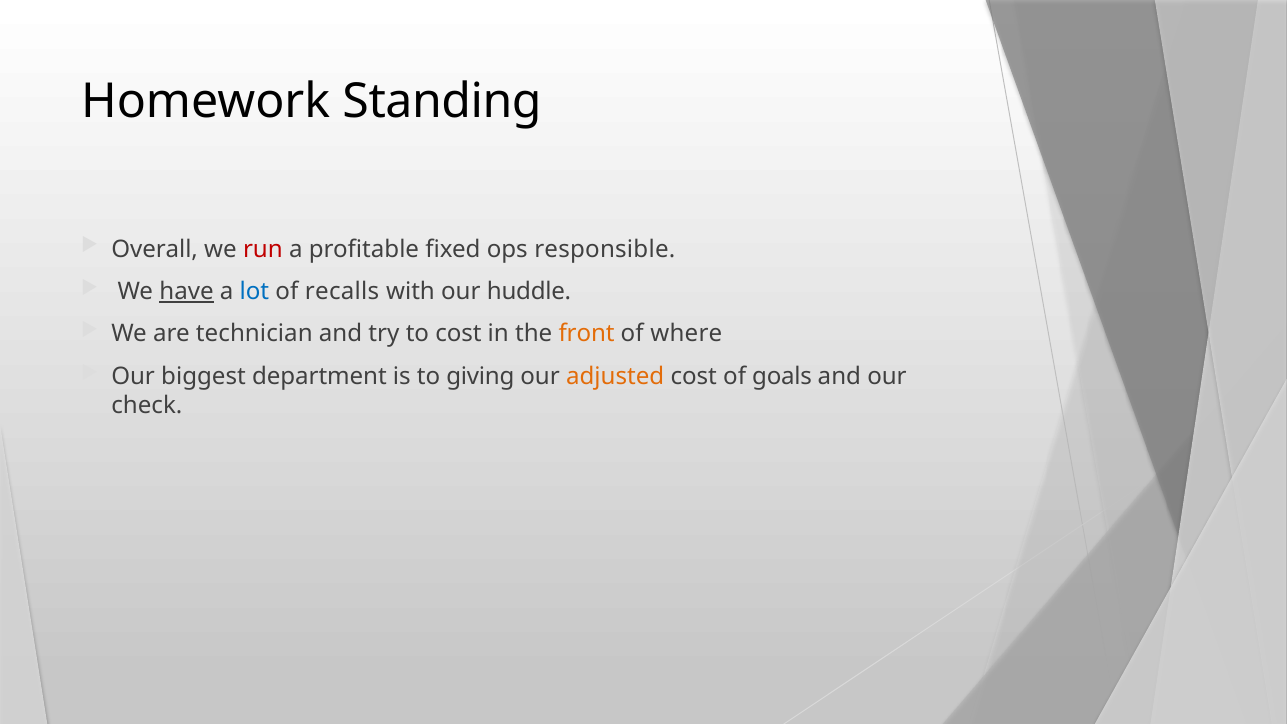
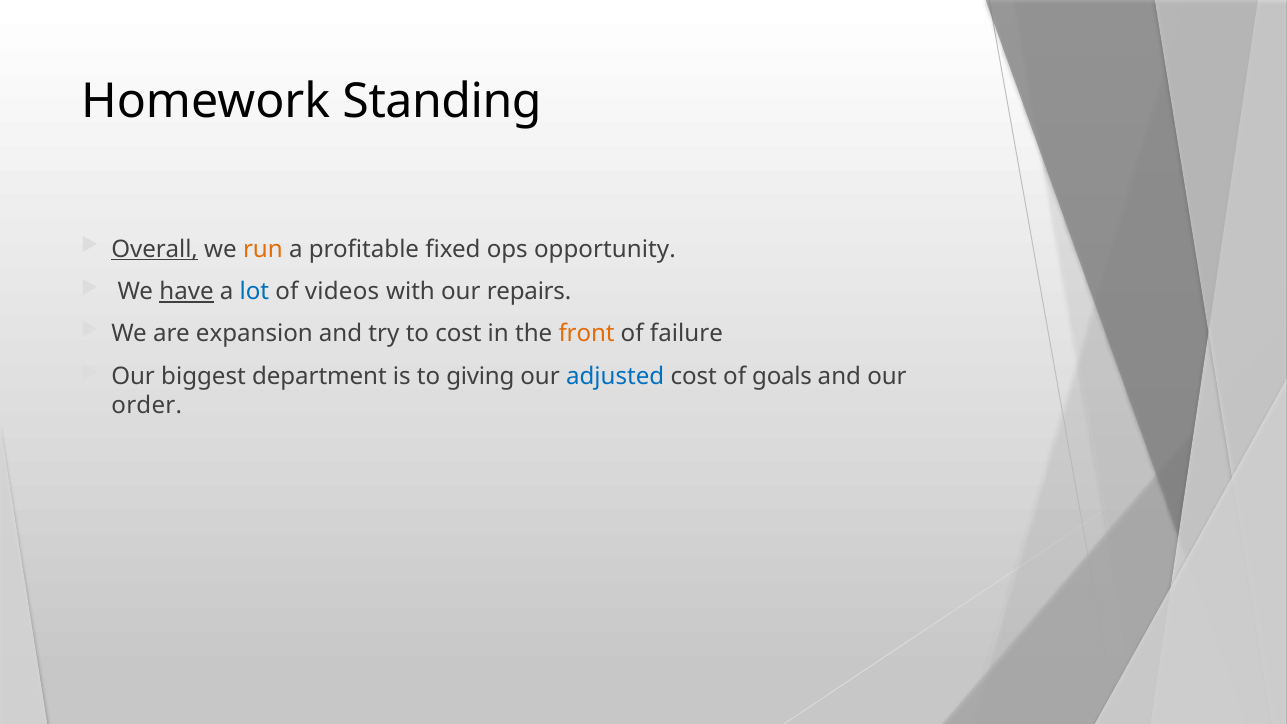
Overall underline: none -> present (155, 249)
run colour: red -> orange (263, 249)
responsible: responsible -> opportunity (605, 249)
recalls: recalls -> videos (342, 291)
huddle: huddle -> repairs (529, 291)
technician: technician -> expansion (254, 334)
where: where -> failure (686, 334)
adjusted colour: orange -> blue (615, 376)
check: check -> order (147, 405)
